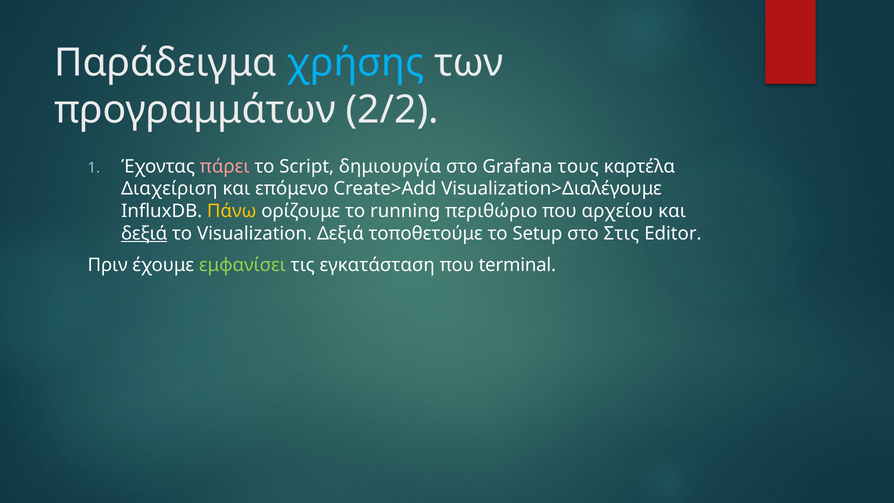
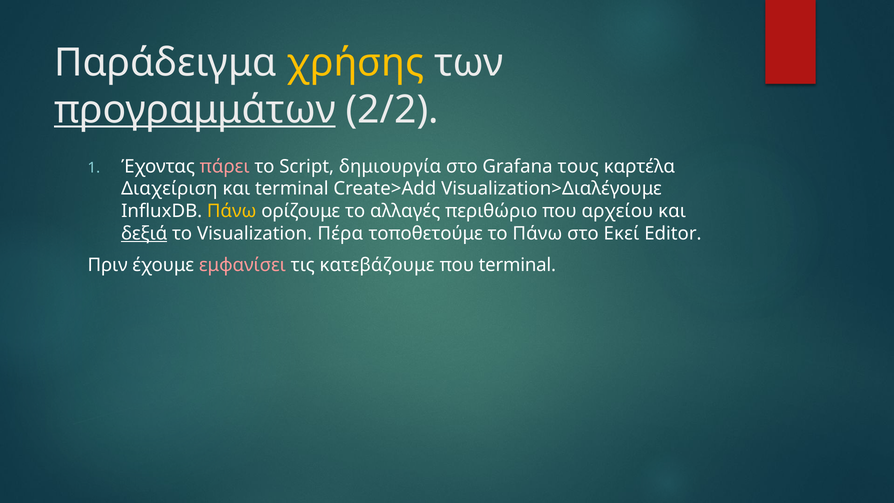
χρήσης colour: light blue -> yellow (355, 63)
προγραμμάτων underline: none -> present (195, 110)
και επόμενο: επόμενο -> terminal (292, 189)
running: running -> αλλαγές (405, 211)
Visualization Δεξιά: Δεξιά -> Πέρα (340, 233)
το Setup: Setup -> Πάνω (537, 233)
Στις: Στις -> Εκεί (621, 233)
εμφανίσει colour: light green -> pink (242, 265)
εγκατάσταση: εγκατάσταση -> κατεβάζουμε (377, 265)
